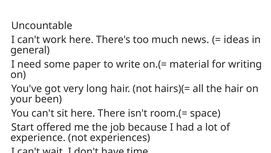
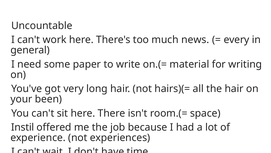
ideas: ideas -> every (236, 40)
Start: Start -> Instil (23, 127)
